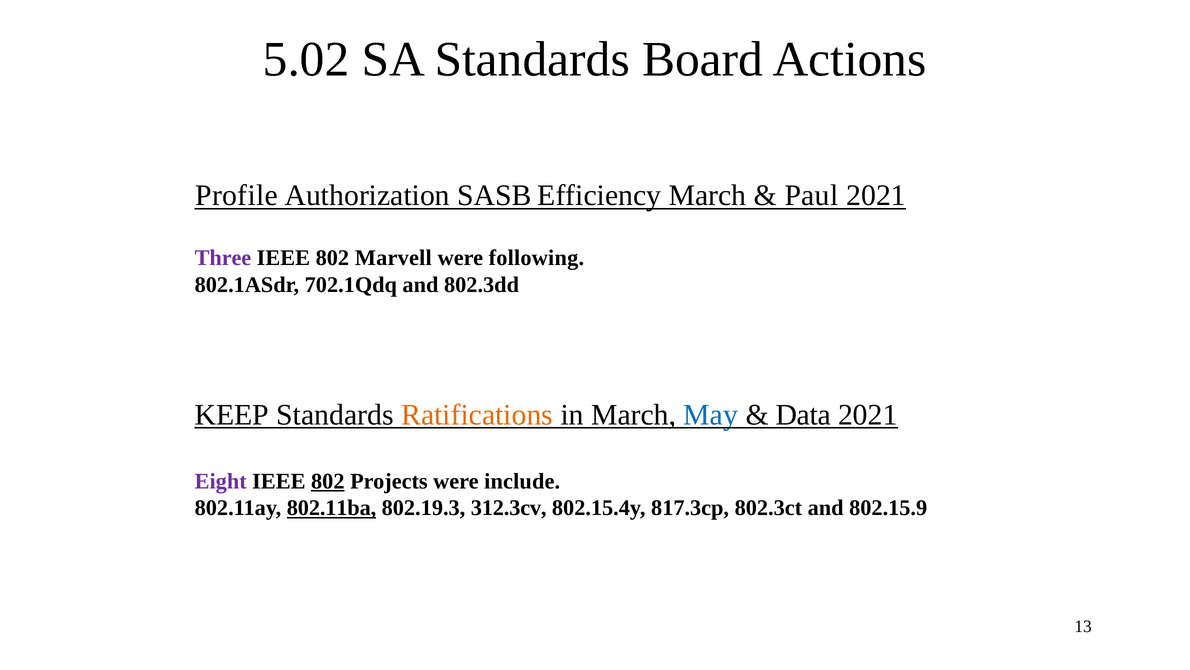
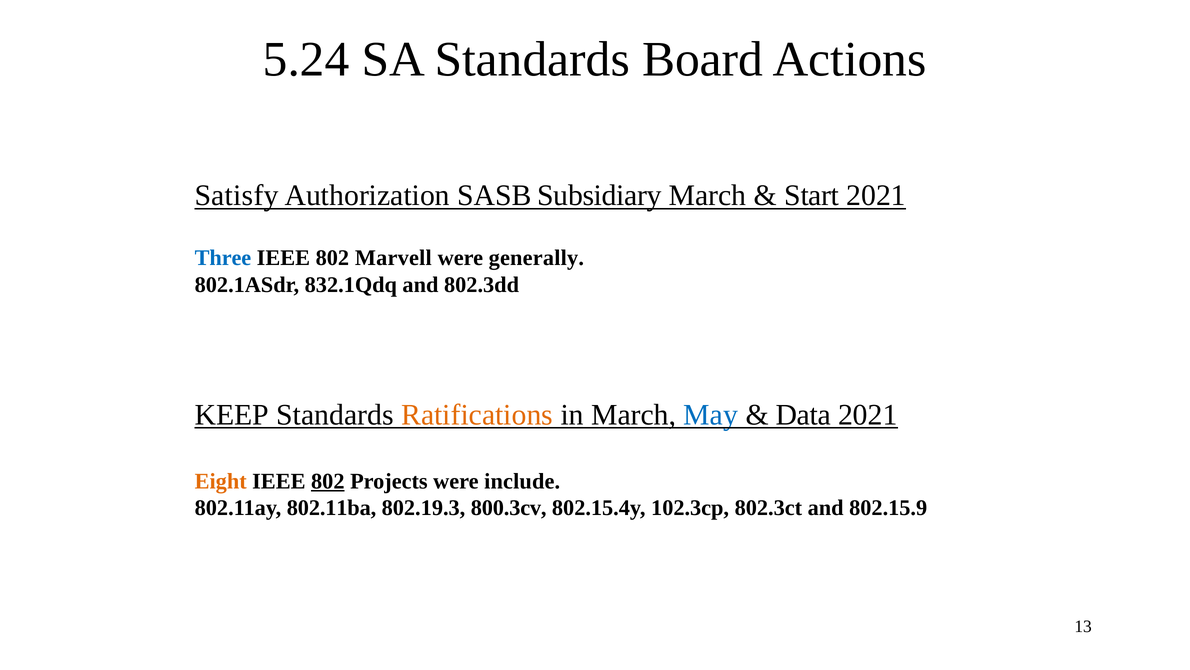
5.02: 5.02 -> 5.24 (306, 59)
Profile: Profile -> Satisfy (237, 195)
Efficiency: Efficiency -> Subsidiary (599, 195)
Paul: Paul -> Start (812, 195)
Three colour: purple -> blue (223, 258)
following: following -> generally (536, 258)
702.1Qdq: 702.1Qdq -> 832.1Qdq (351, 284)
Eight colour: purple -> orange (221, 481)
802.11ba underline: present -> none (332, 508)
312.3cv: 312.3cv -> 800.3cv (509, 508)
817.3cp: 817.3cp -> 102.3cp (690, 508)
